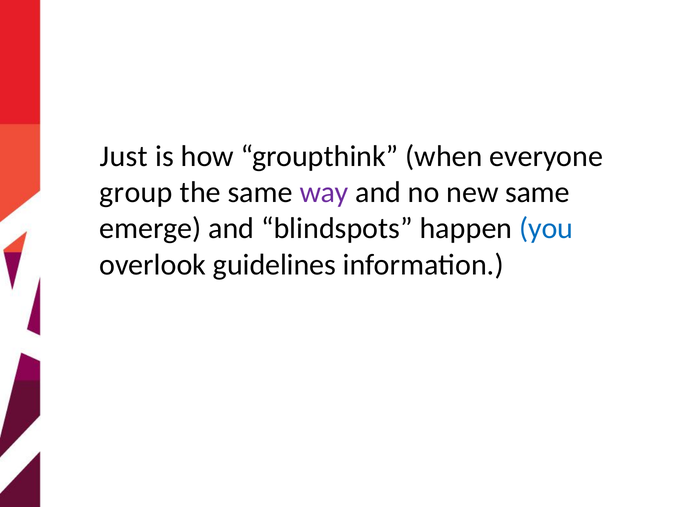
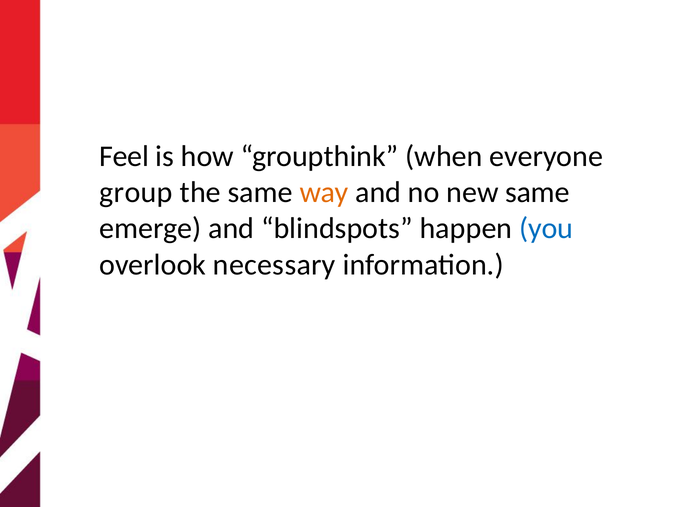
Just: Just -> Feel (124, 157)
way colour: purple -> orange (324, 193)
guidelines: guidelines -> necessary (274, 265)
